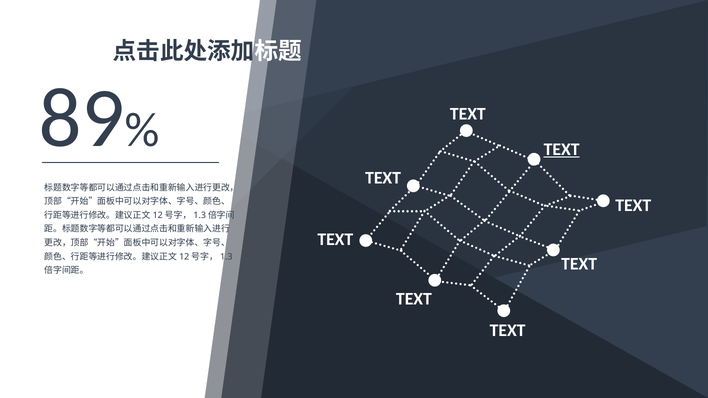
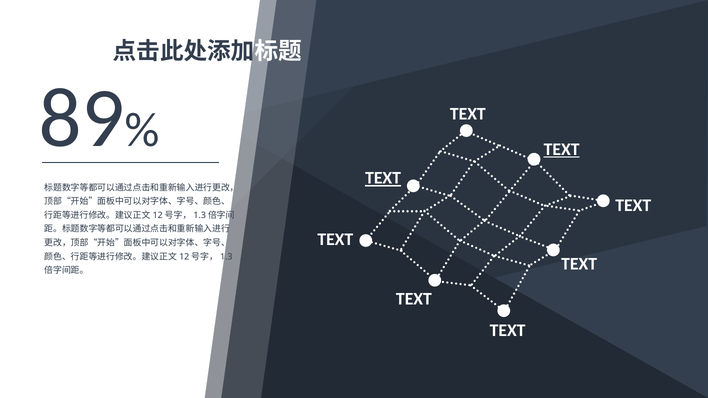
TEXT underline: none -> present (383, 178)
